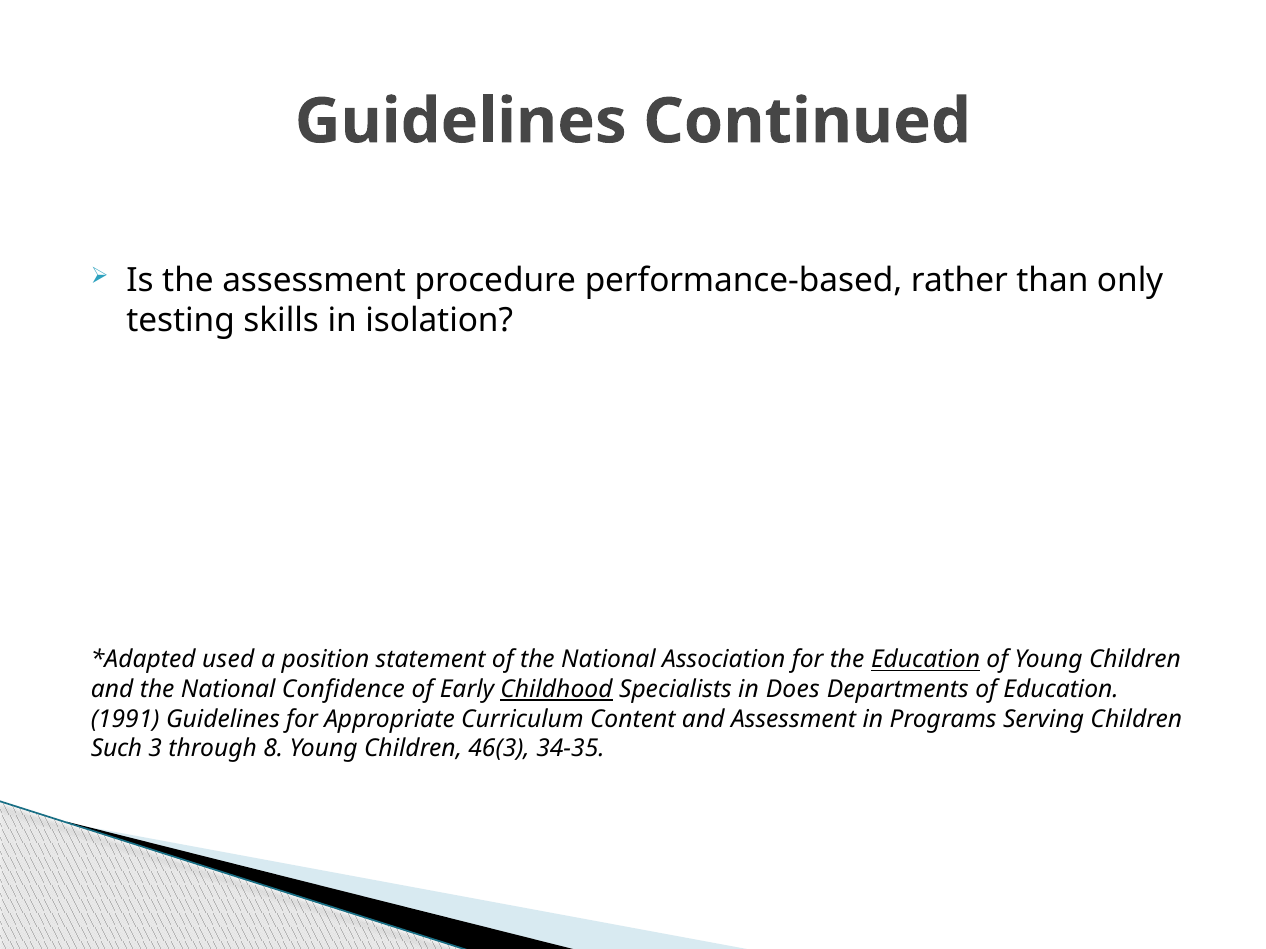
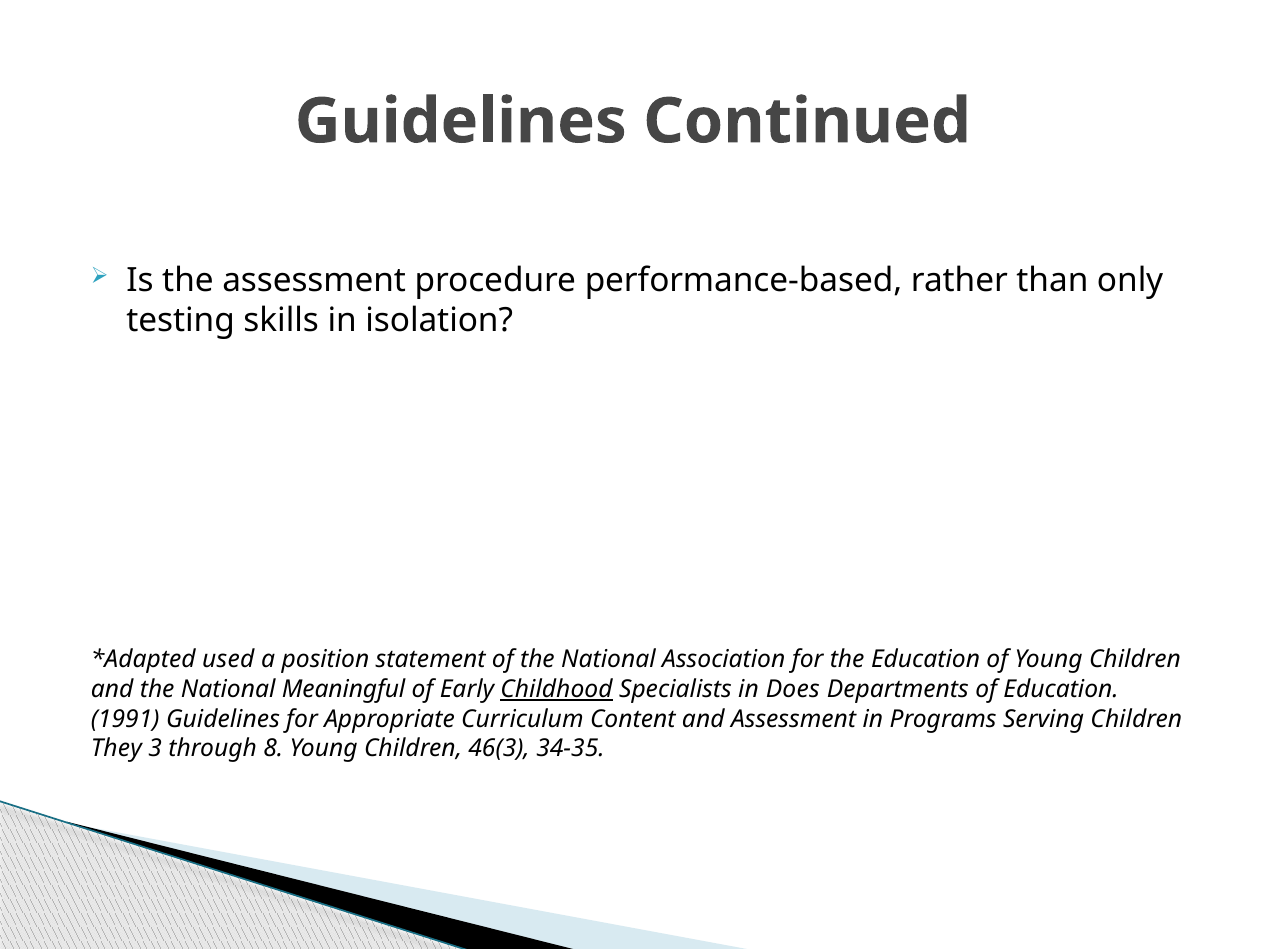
Education underline: present -> none (926, 660)
Confidence: Confidence -> Meaningful (344, 690)
Such: Such -> They (116, 749)
